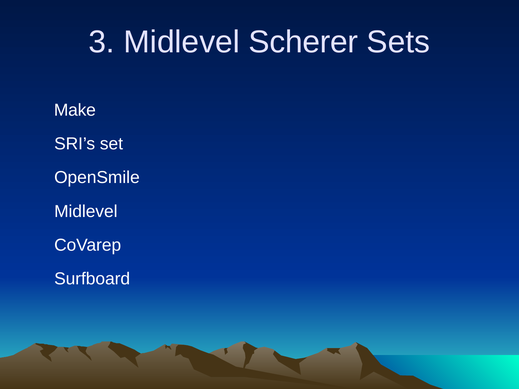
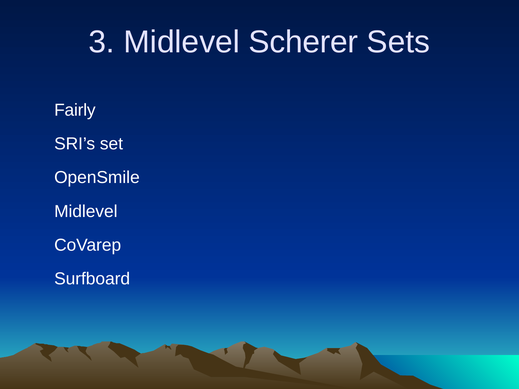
Make: Make -> Fairly (75, 110)
